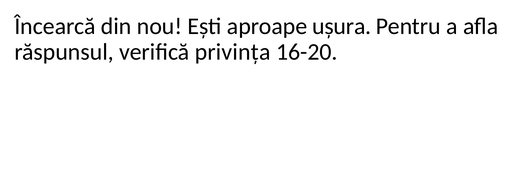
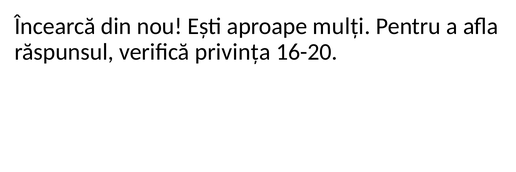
ușura: ușura -> mulți (341, 26)
